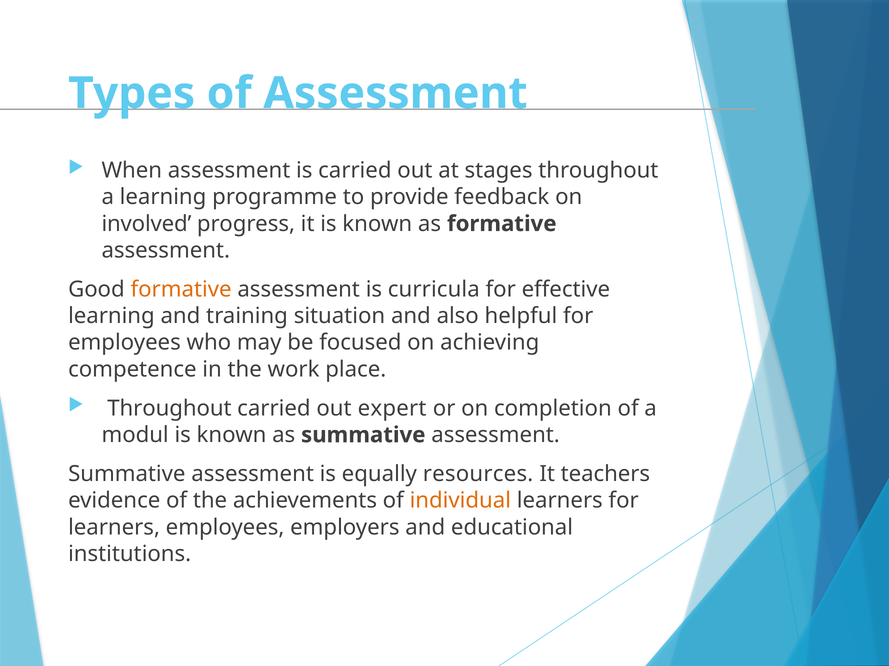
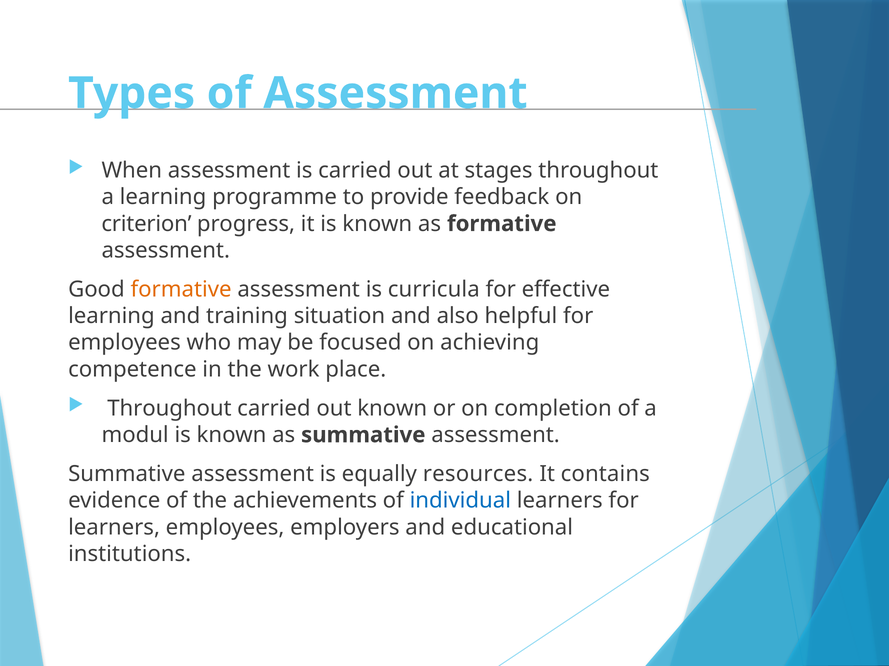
involved: involved -> criterion (146, 224)
out expert: expert -> known (392, 409)
teachers: teachers -> contains (605, 474)
individual colour: orange -> blue (460, 501)
